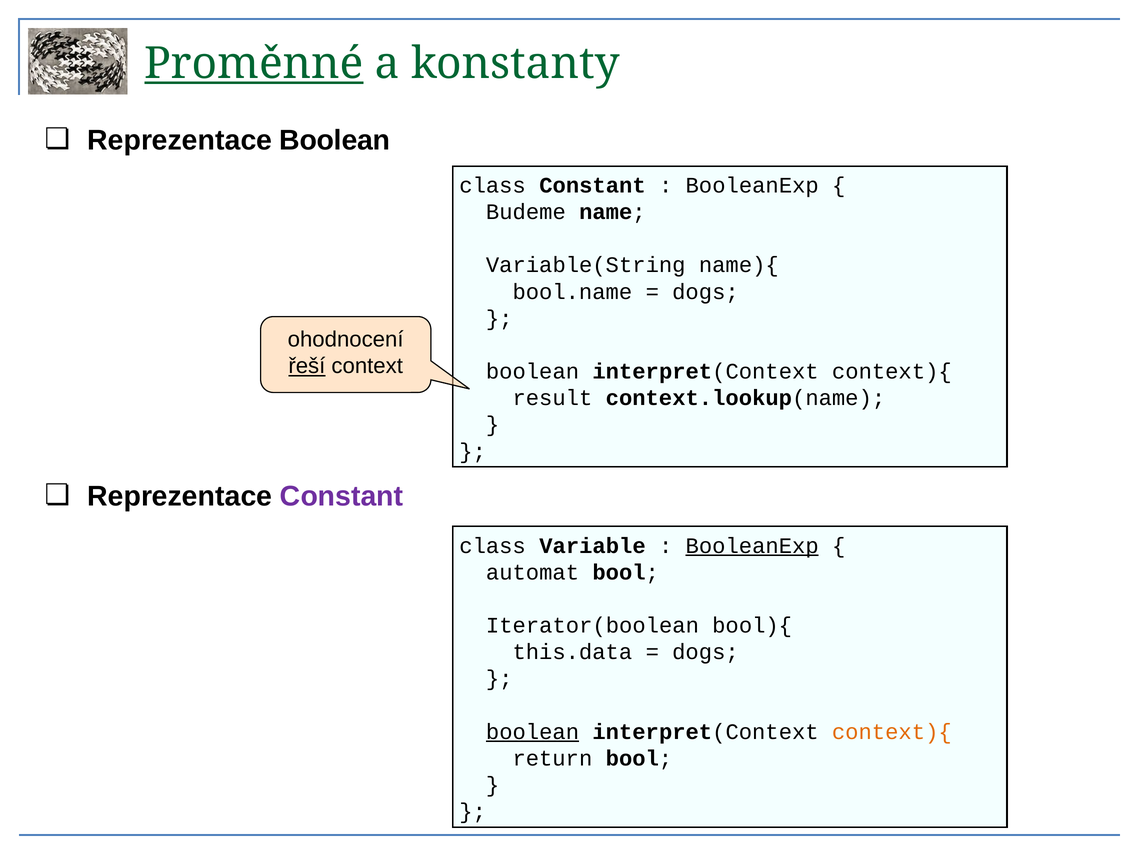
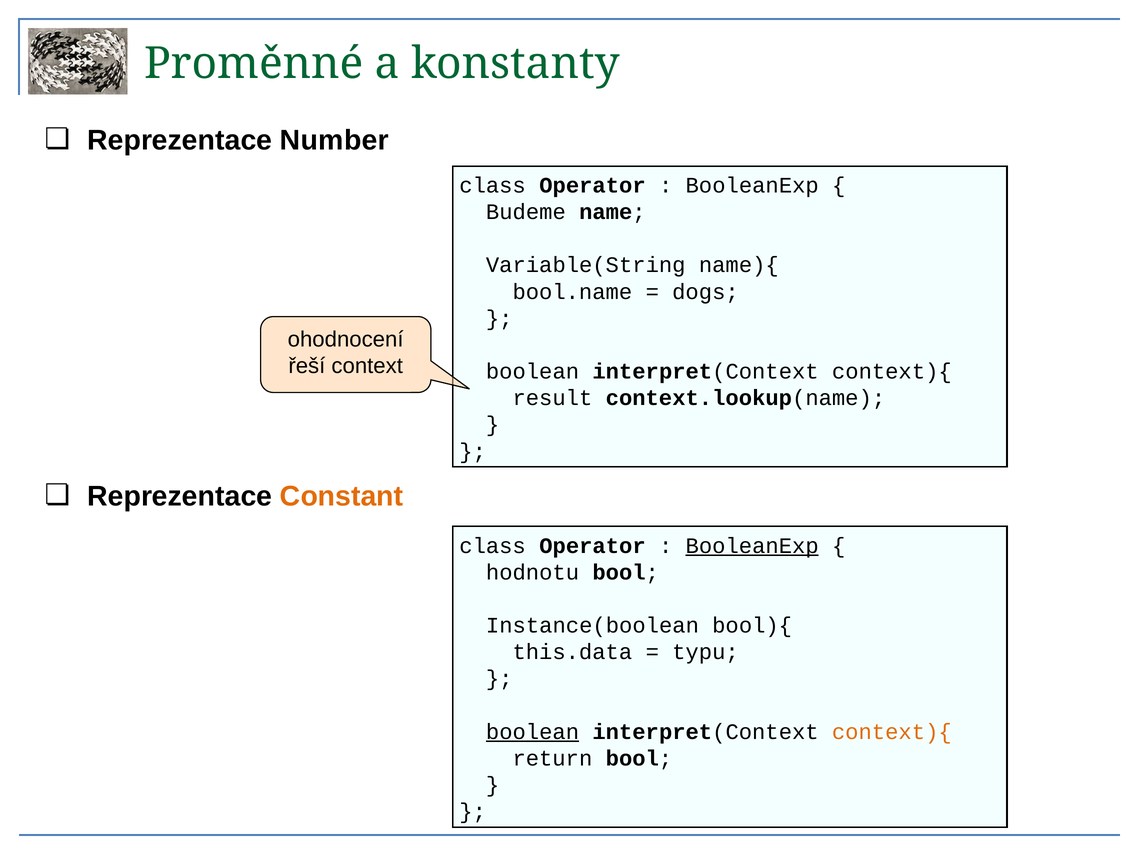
Proměnné underline: present -> none (254, 64)
Reprezentace Boolean: Boolean -> Number (334, 140)
Constant: Constant -> Operator (592, 185)
řeší underline: present -> none (307, 366)
Constant colour: purple -> orange (342, 496)
Variable: Variable -> Operator (592, 546)
automat: automat -> hodnotu (533, 572)
Iterator(boolean: Iterator(boolean -> Instance(boolean (592, 626)
dogs: dogs -> typu (705, 652)
